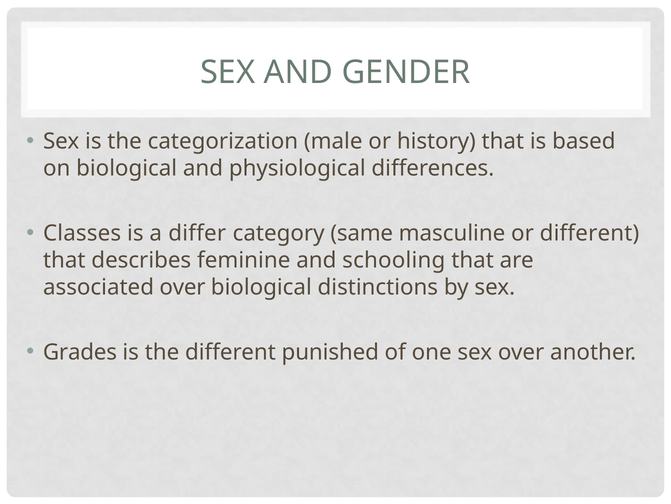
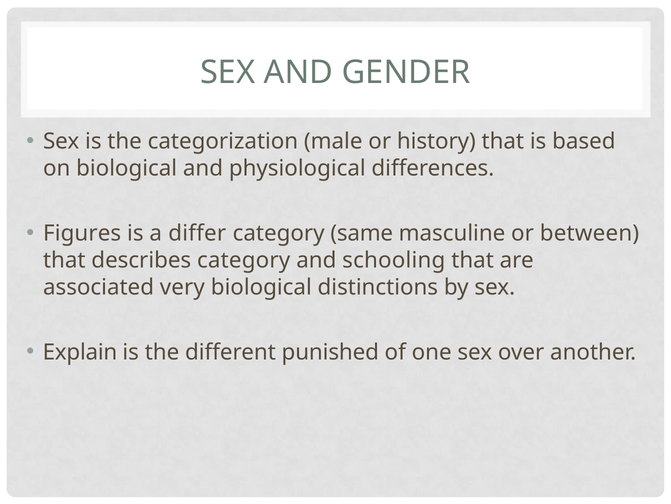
Classes: Classes -> Figures (82, 233)
or different: different -> between (589, 233)
describes feminine: feminine -> category (244, 260)
associated over: over -> very (182, 287)
Grades: Grades -> Explain (80, 352)
